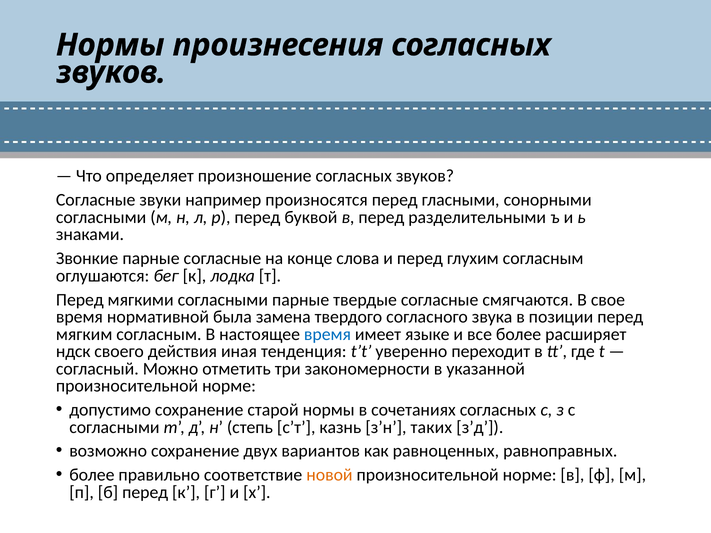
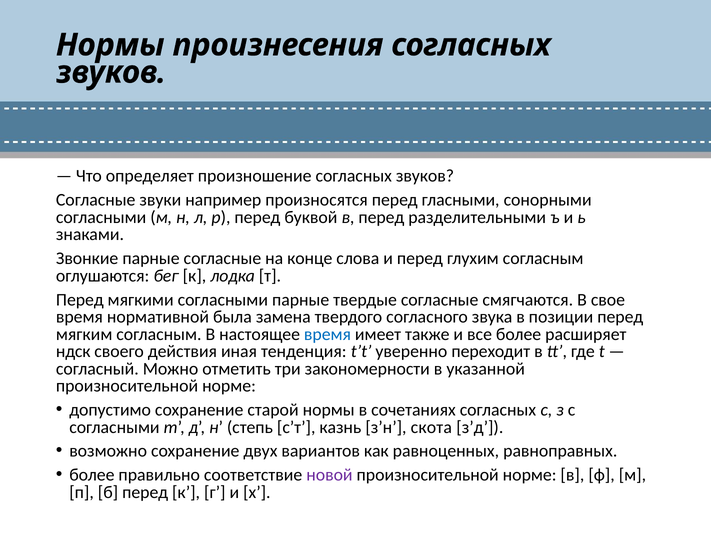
языке: языке -> также (427, 334)
таких: таких -> скота (431, 427)
новой colour: orange -> purple (329, 475)
